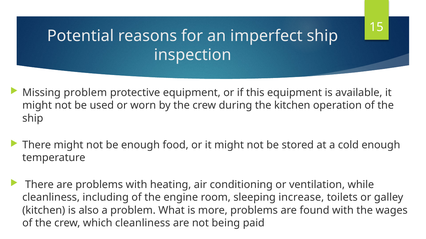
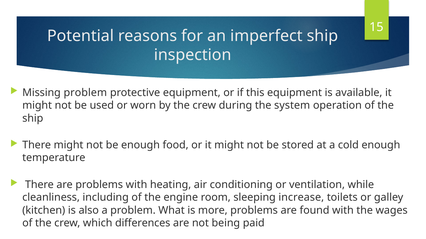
the kitchen: kitchen -> system (292, 106)
which cleanliness: cleanliness -> differences (143, 224)
